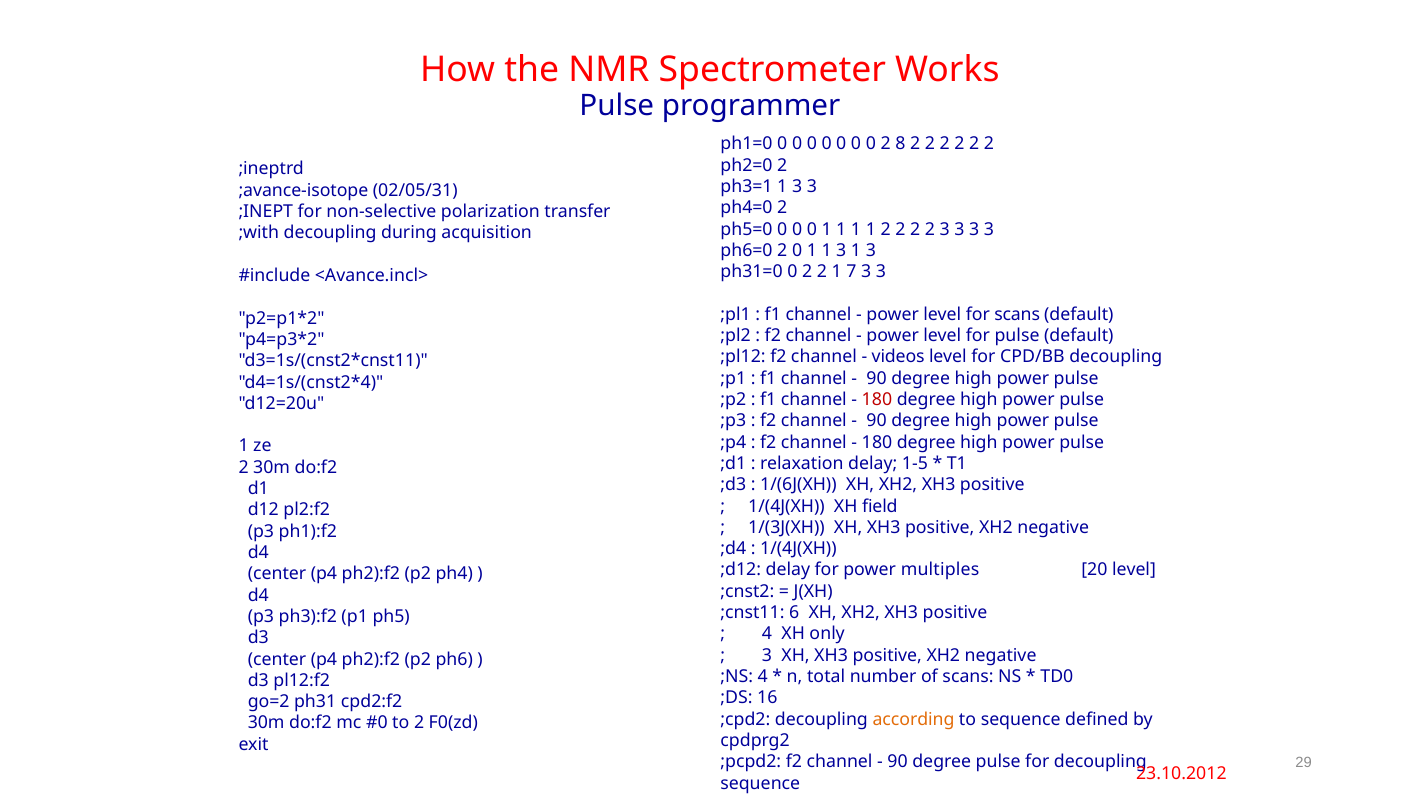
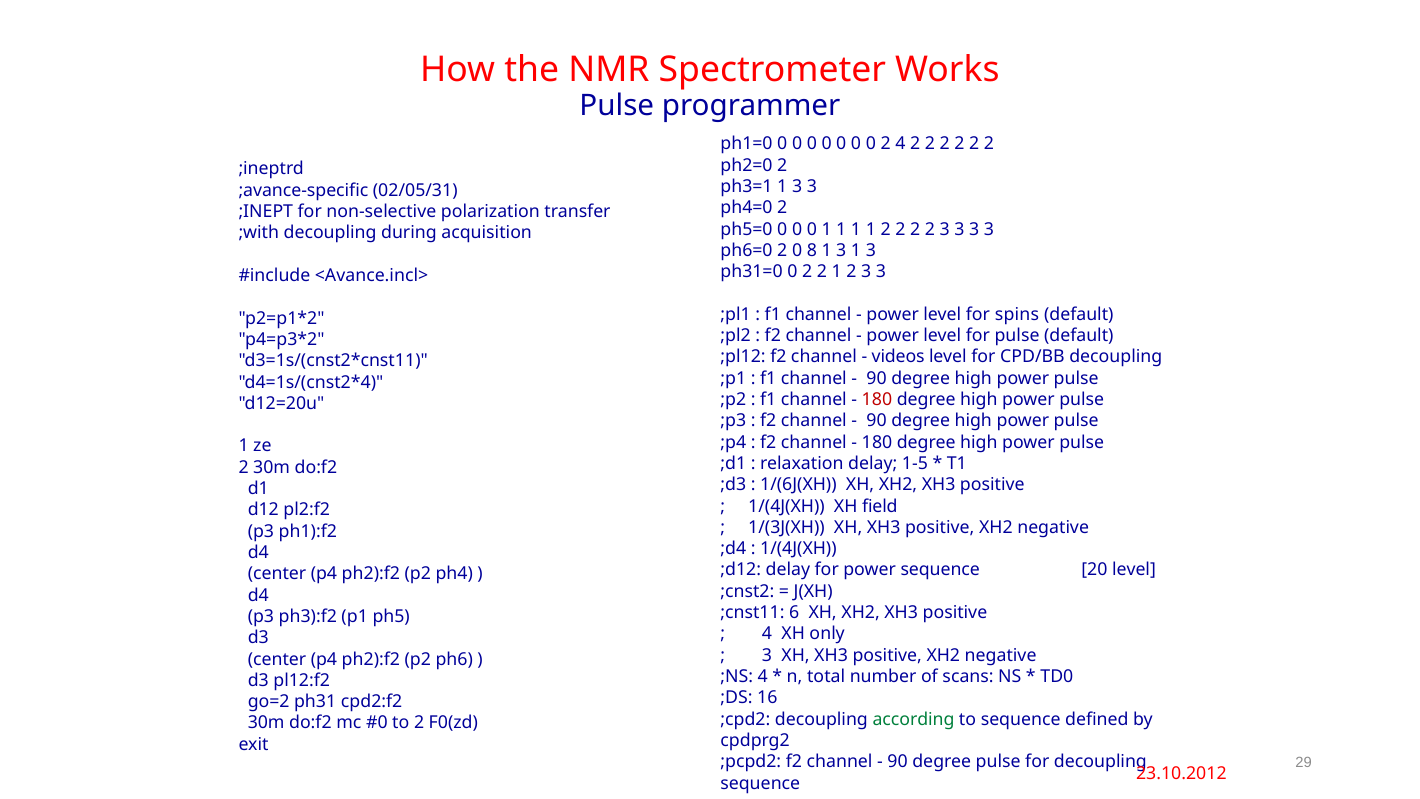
2 8: 8 -> 4 (900, 144)
;avance-isotope: ;avance-isotope -> ;avance-specific (303, 190)
2 0 1: 1 -> 8 (812, 250)
2 1 7: 7 -> 2 (851, 272)
for scans: scans -> spins (1017, 314)
power multiples: multiples -> sequence (940, 570)
according colour: orange -> green (914, 719)
